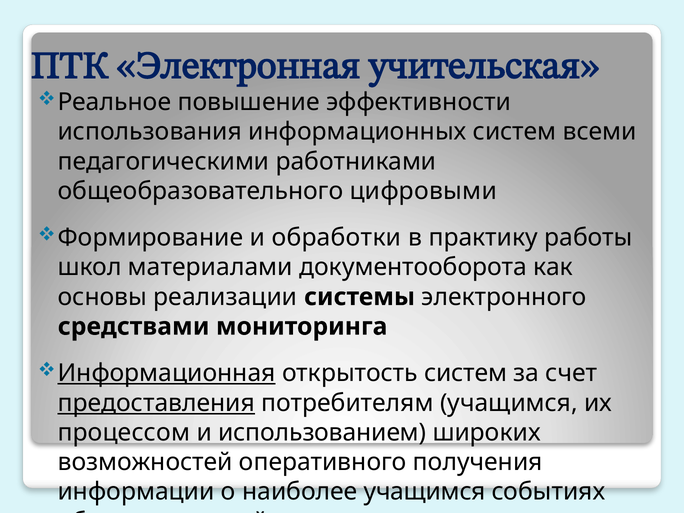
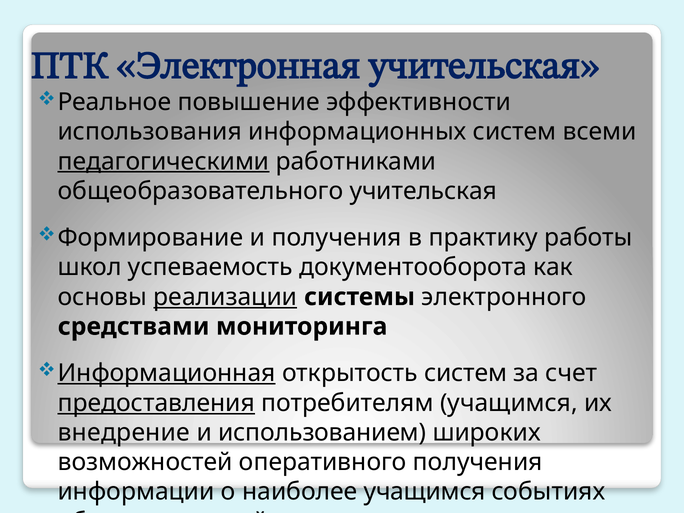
педагогическими underline: none -> present (164, 161)
общеобразовательного цифровыми: цифровыми -> учительская (423, 191)
и обработки: обработки -> получения (337, 238)
материалами: материалами -> успеваемость (210, 267)
реализации underline: none -> present (225, 297)
процессом: процессом -> внедрение (124, 433)
